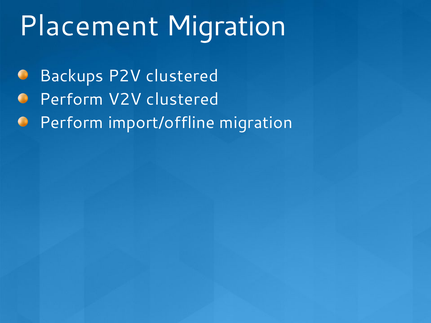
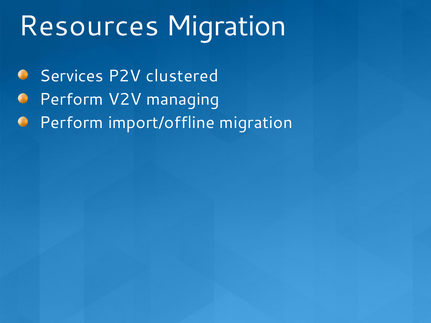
Placement: Placement -> Resources (89, 26)
Backups: Backups -> Services (72, 76)
V2V clustered: clustered -> managing (183, 99)
